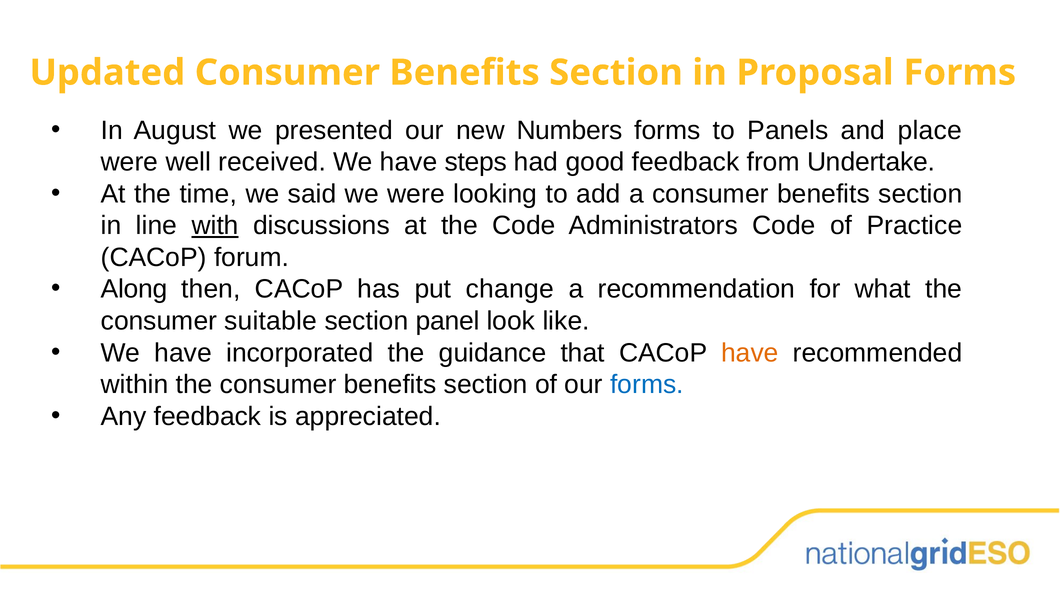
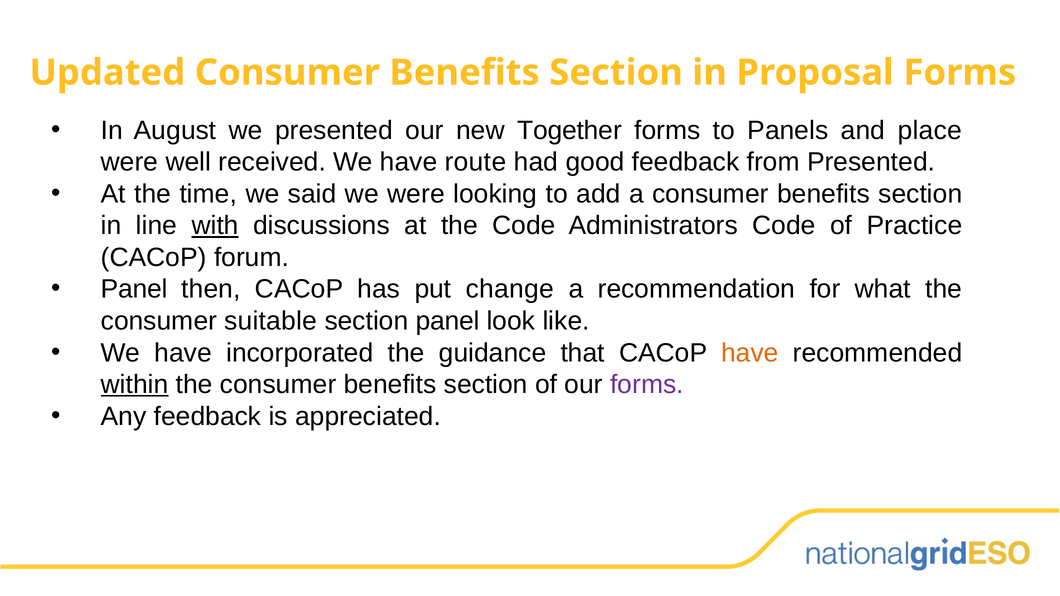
Numbers: Numbers -> Together (569, 130)
steps: steps -> route (476, 162)
from Undertake: Undertake -> Presented (871, 162)
Along: Along -> Panel (134, 289)
within underline: none -> present (135, 385)
forms colour: blue -> purple (647, 385)
